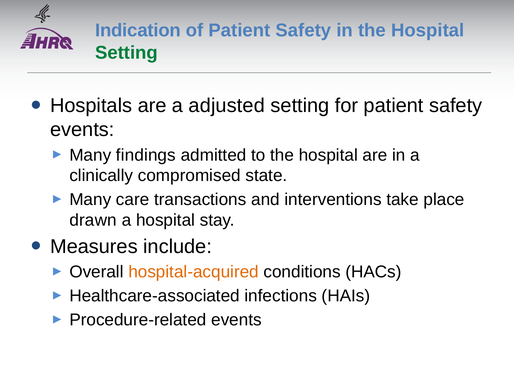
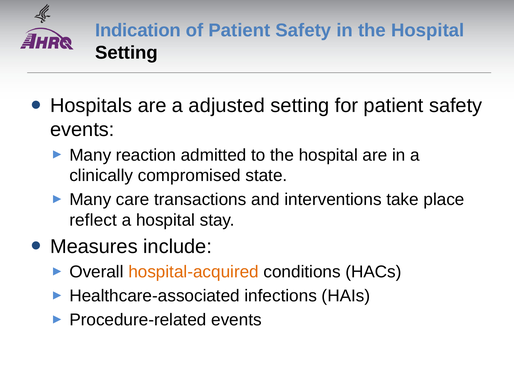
Setting colour: green -> black (126, 53)
findings: findings -> reaction (146, 155)
drawn: drawn -> reflect (93, 220)
